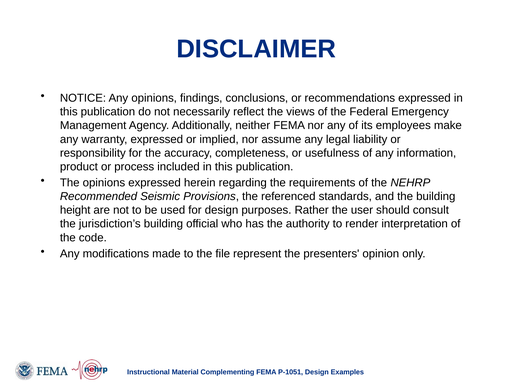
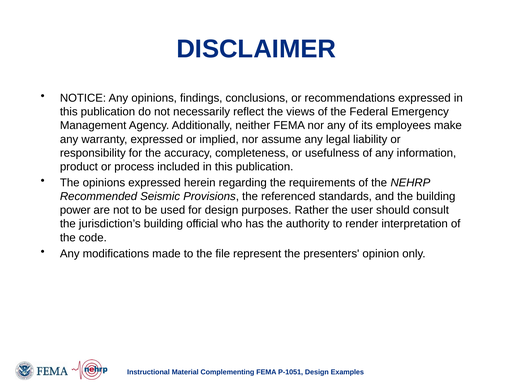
height: height -> power (75, 210)
